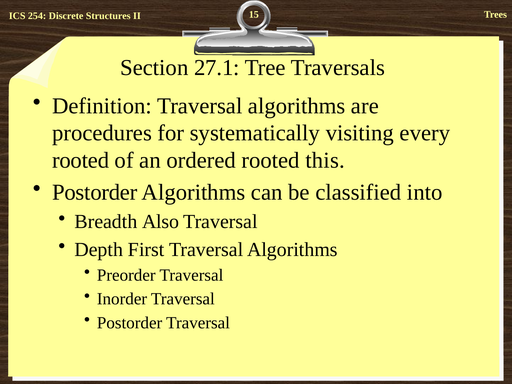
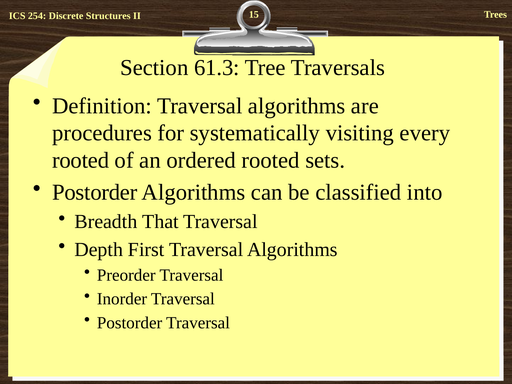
27.1: 27.1 -> 61.3 (217, 68)
this: this -> sets (325, 160)
Also: Also -> That (160, 222)
